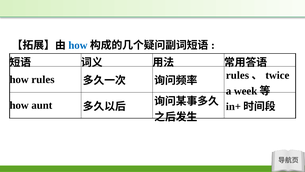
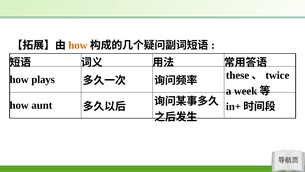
how colour: blue -> orange (78, 45)
rules: rules -> these (238, 75)
how rules: rules -> plays (43, 79)
